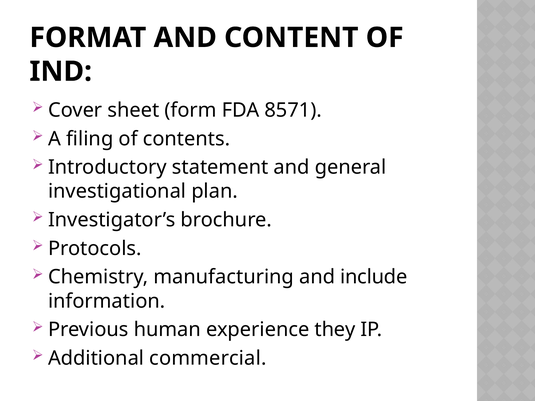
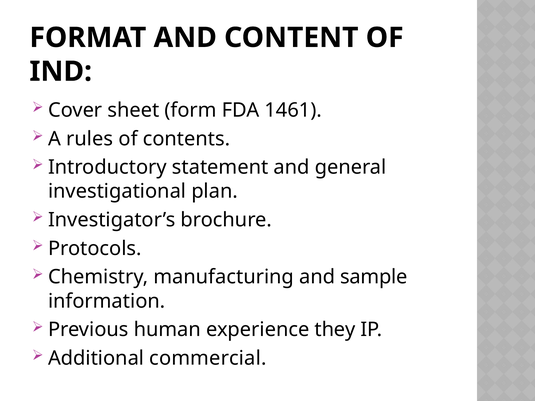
8571: 8571 -> 1461 (293, 110)
filing: filing -> rules (90, 139)
include: include -> sample (374, 277)
